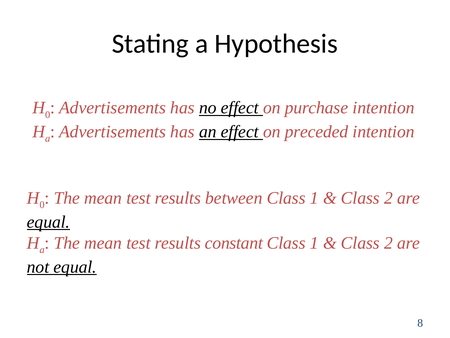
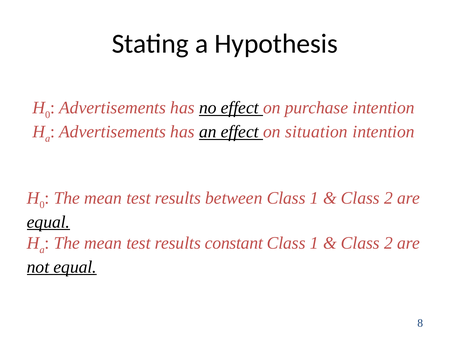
preceded: preceded -> situation (316, 132)
